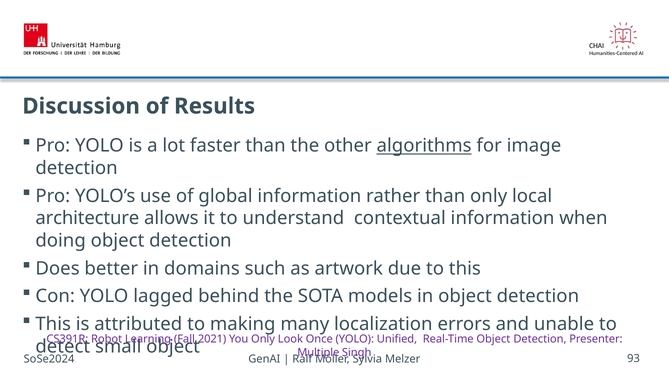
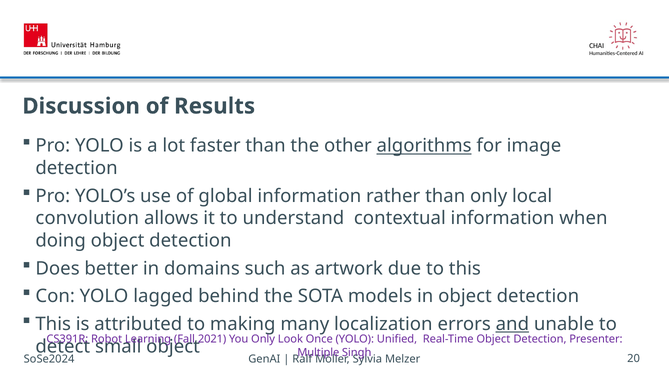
architecture: architecture -> convolution (87, 218)
and underline: none -> present (512, 324)
93: 93 -> 20 (634, 359)
